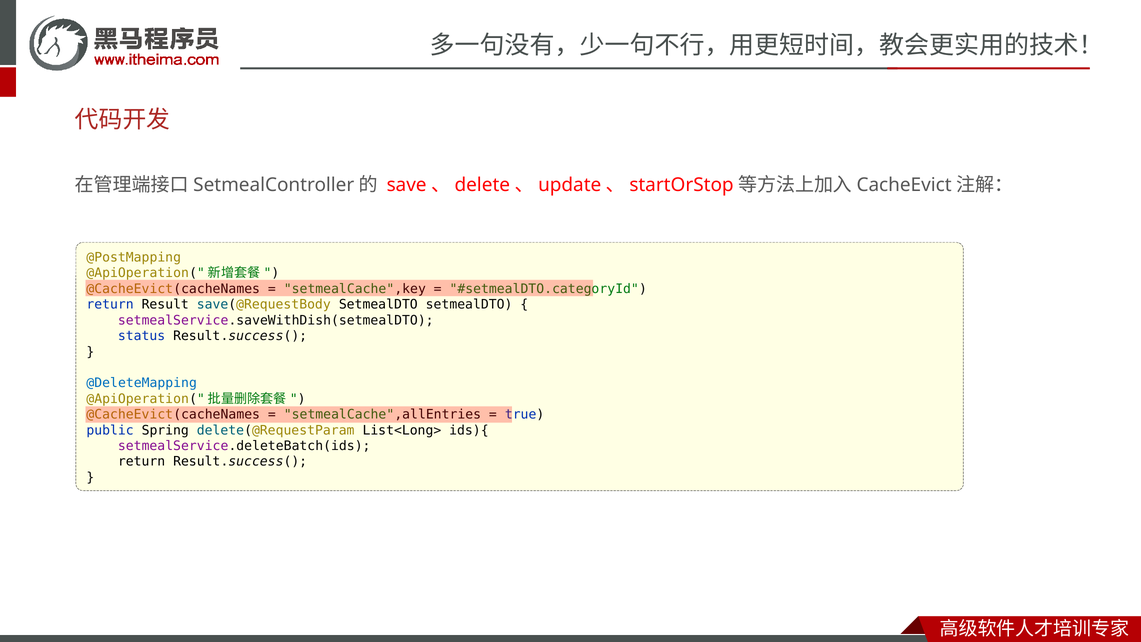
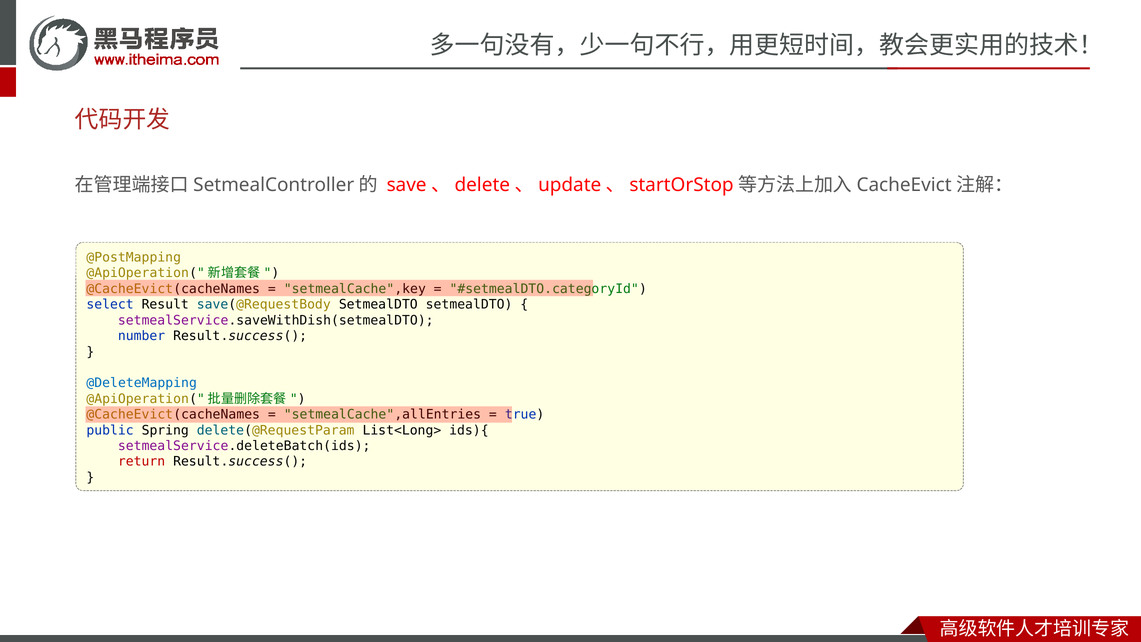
return: return -> select (110, 304)
status: status -> number (142, 336)
return colour: black -> red (142, 461)
